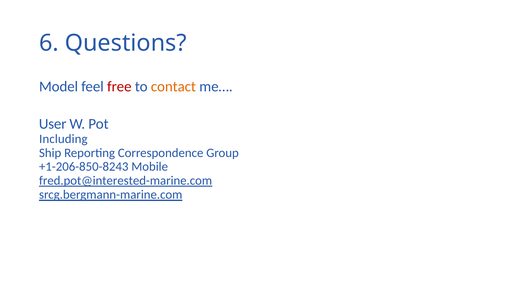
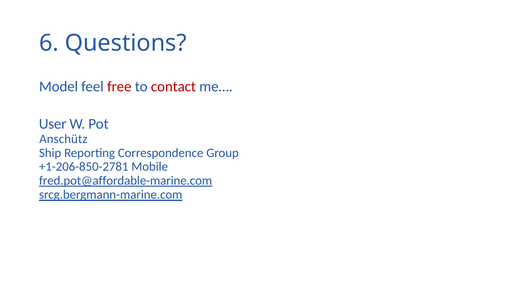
contact colour: orange -> red (173, 87)
Including: Including -> Anschütz (63, 139)
+1-206-850-8243: +1-206-850-8243 -> +1-206-850-2781 (84, 167)
fred.pot@interested-marine.com: fred.pot@interested-marine.com -> fred.pot@affordable-marine.com (126, 181)
